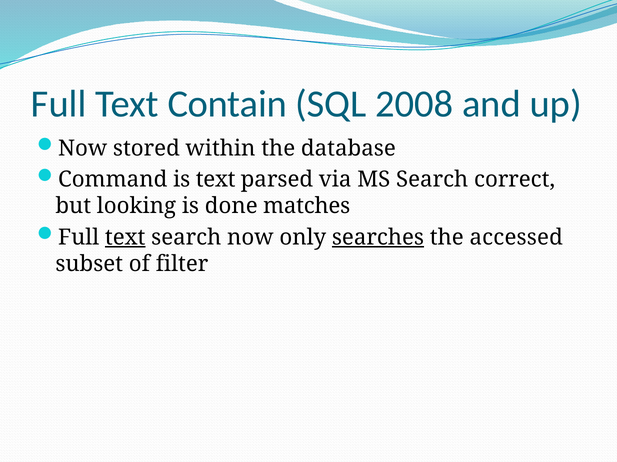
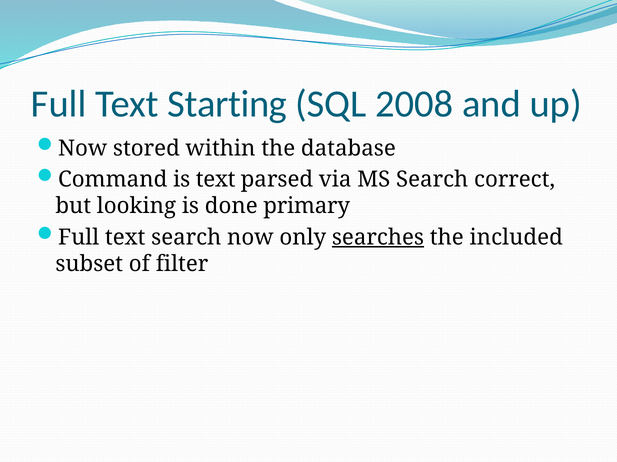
Contain: Contain -> Starting (227, 104)
matches: matches -> primary (307, 206)
text underline: present -> none (125, 238)
accessed: accessed -> included (516, 238)
